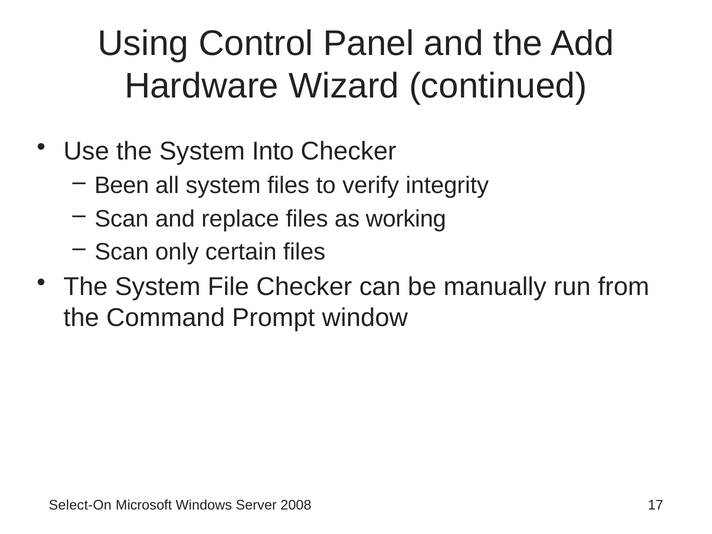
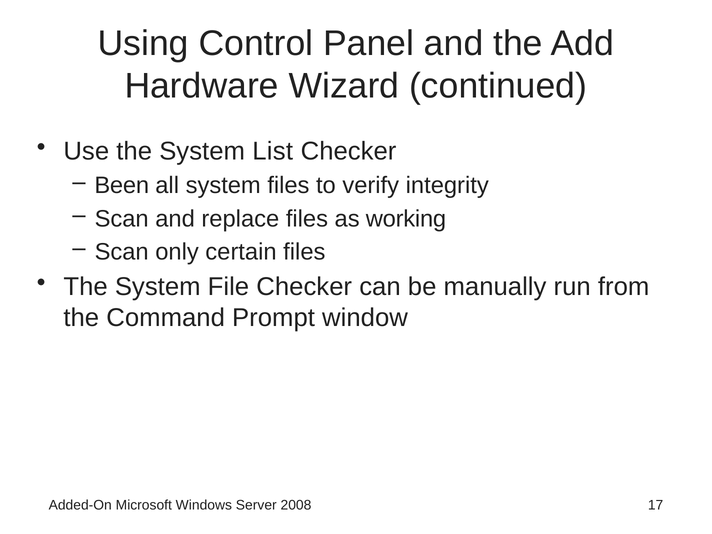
Into: Into -> List (273, 151)
Select-On: Select-On -> Added-On (80, 505)
